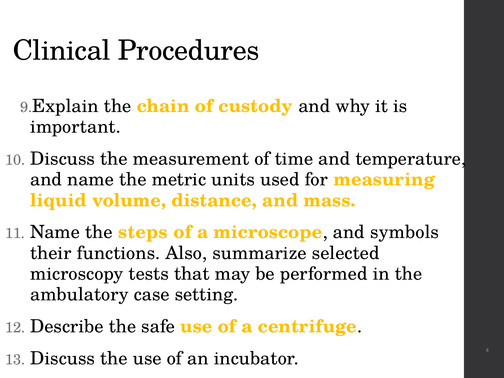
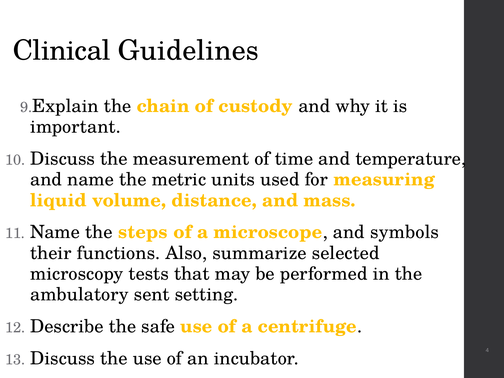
Procedures: Procedures -> Guidelines (188, 51)
case: case -> sent (152, 295)
